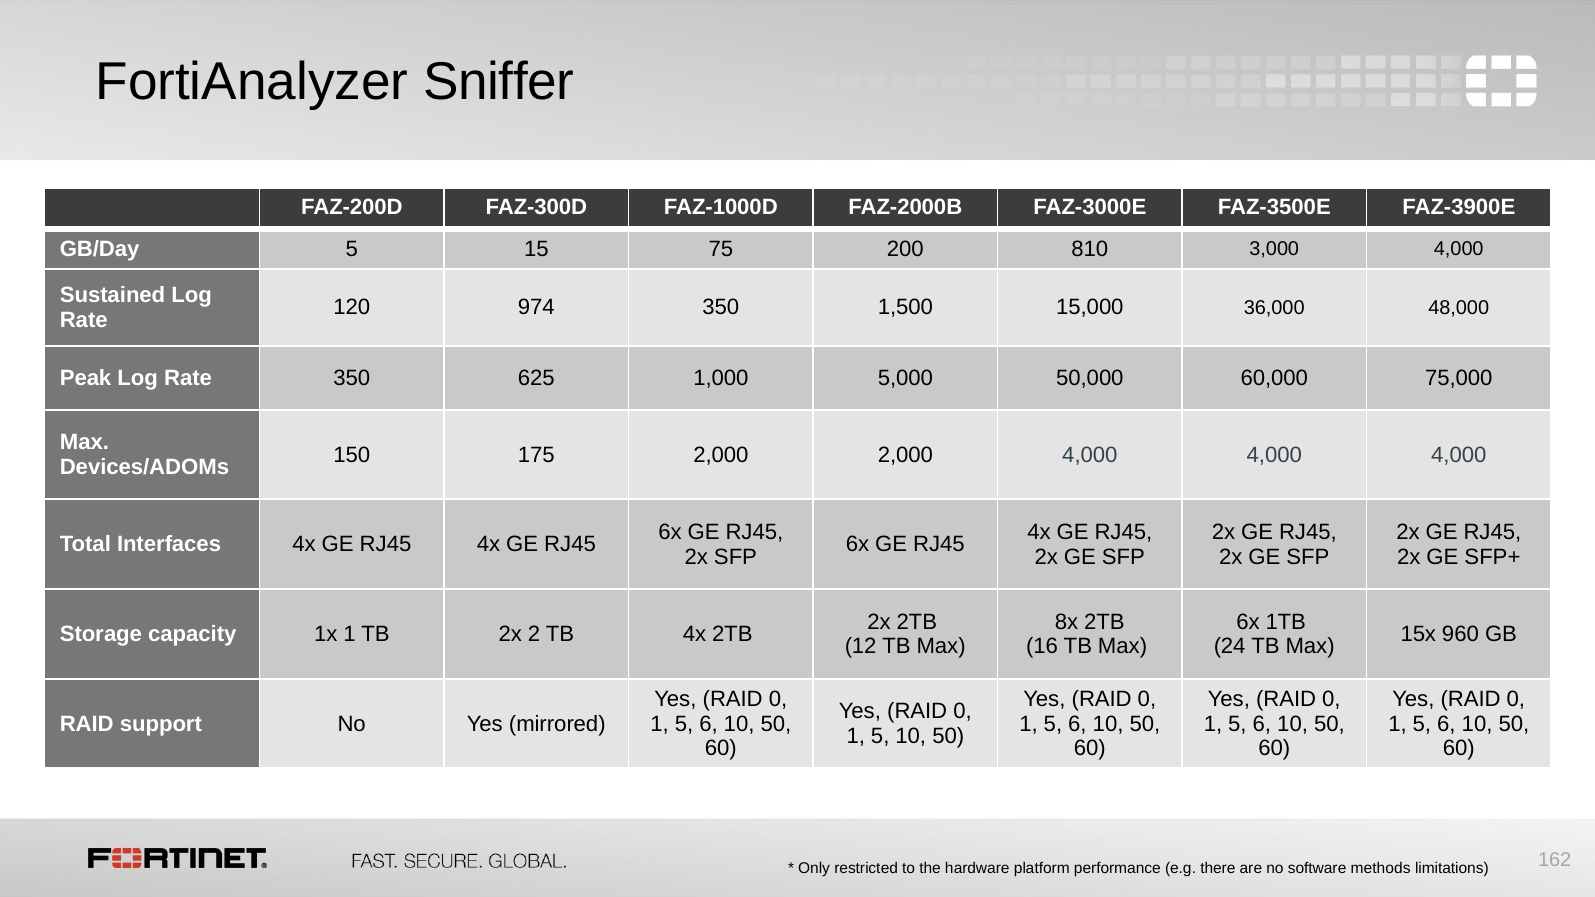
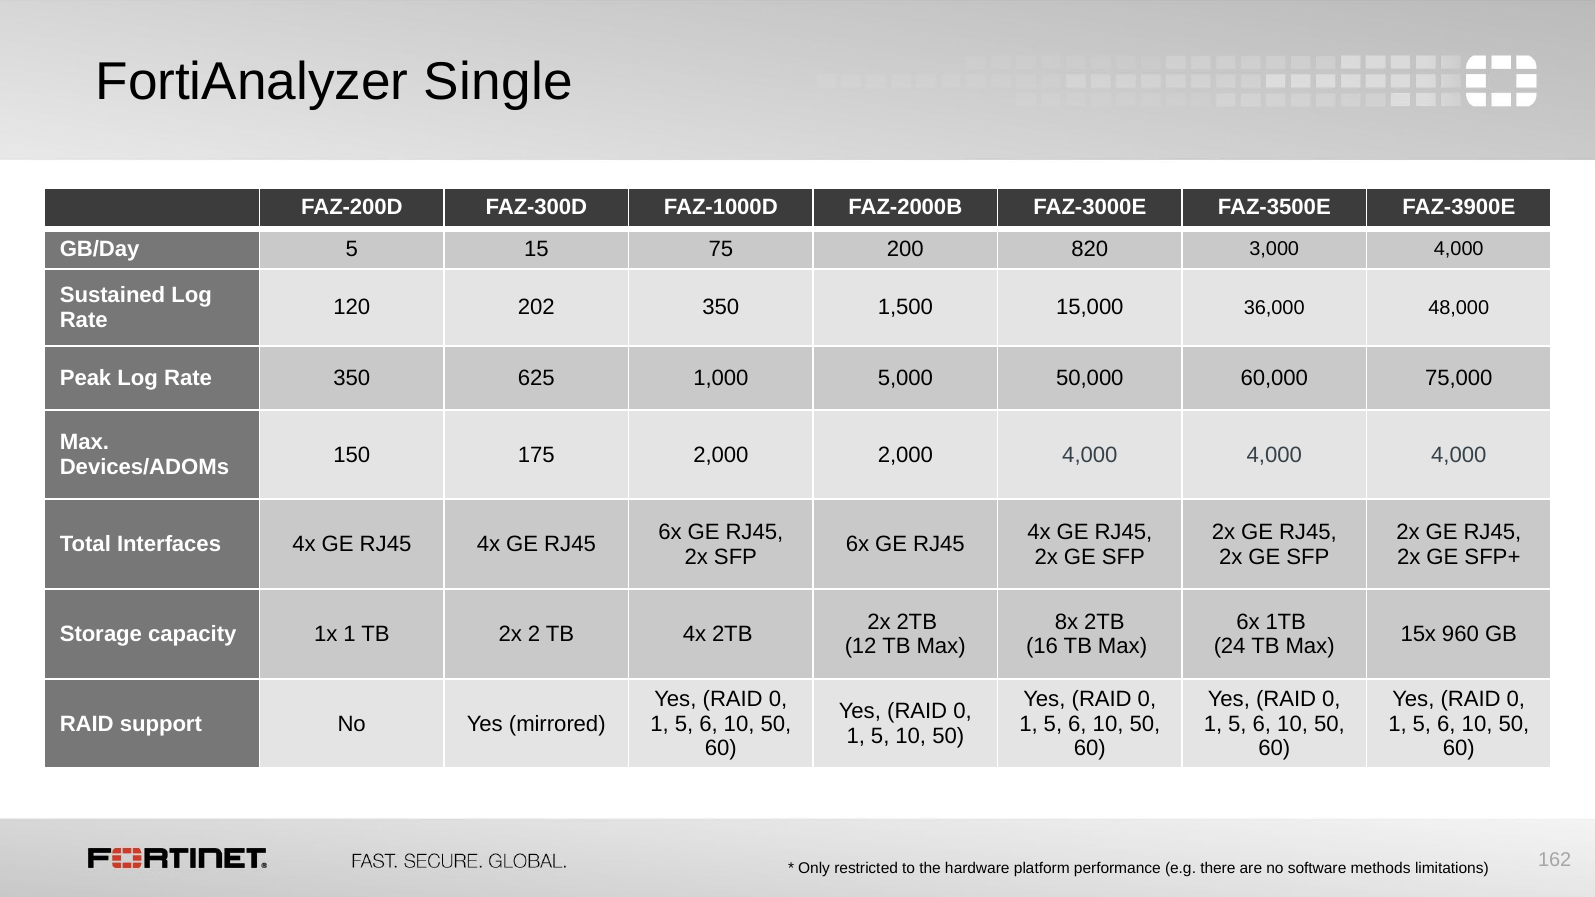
Sniffer: Sniffer -> Single (498, 81)
810: 810 -> 820 (1090, 249)
974: 974 -> 202 (536, 308)
